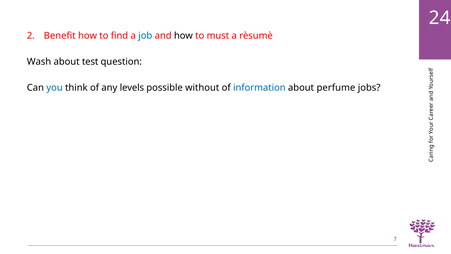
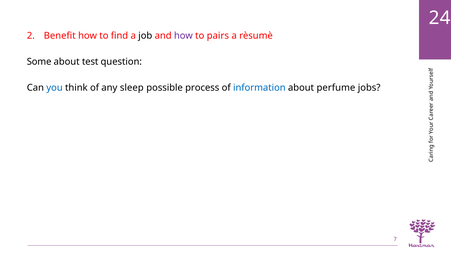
job colour: blue -> black (145, 36)
how colour: black -> purple (183, 36)
must: must -> pairs (218, 36)
Wash: Wash -> Some (39, 62)
levels: levels -> sleep (132, 87)
without: without -> process (202, 87)
